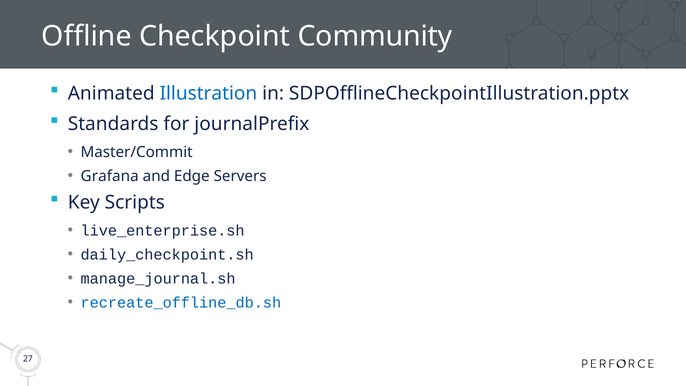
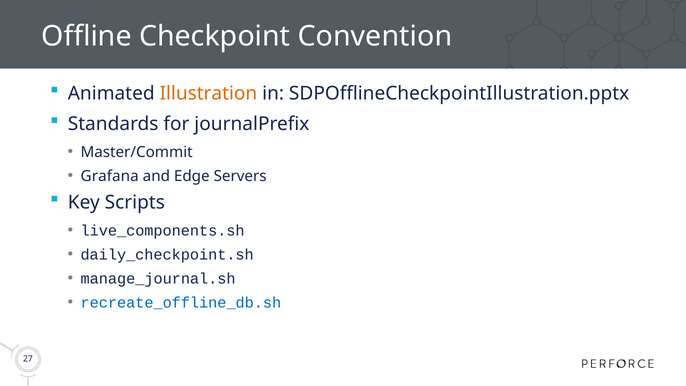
Community: Community -> Convention (375, 36)
Illustration colour: blue -> orange (208, 94)
live_enterprise.sh: live_enterprise.sh -> live_components.sh (163, 230)
